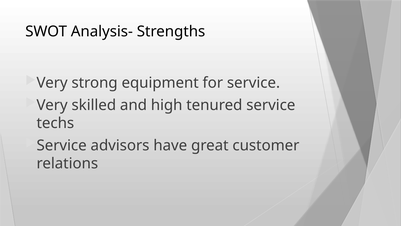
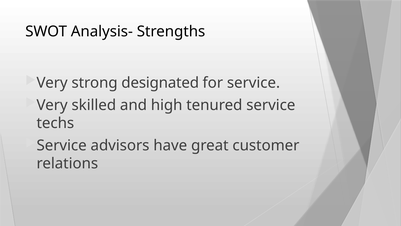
equipment: equipment -> designated (160, 83)
